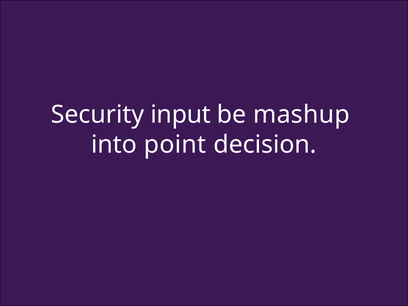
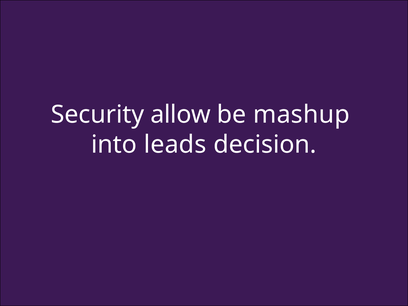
input: input -> allow (181, 115)
point: point -> leads (175, 145)
